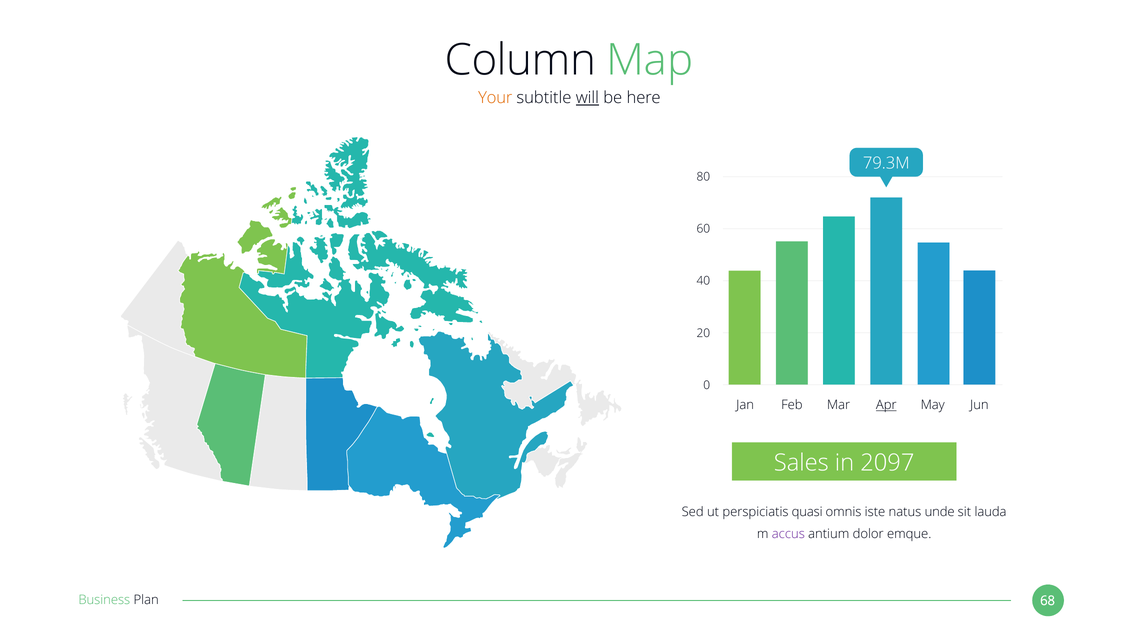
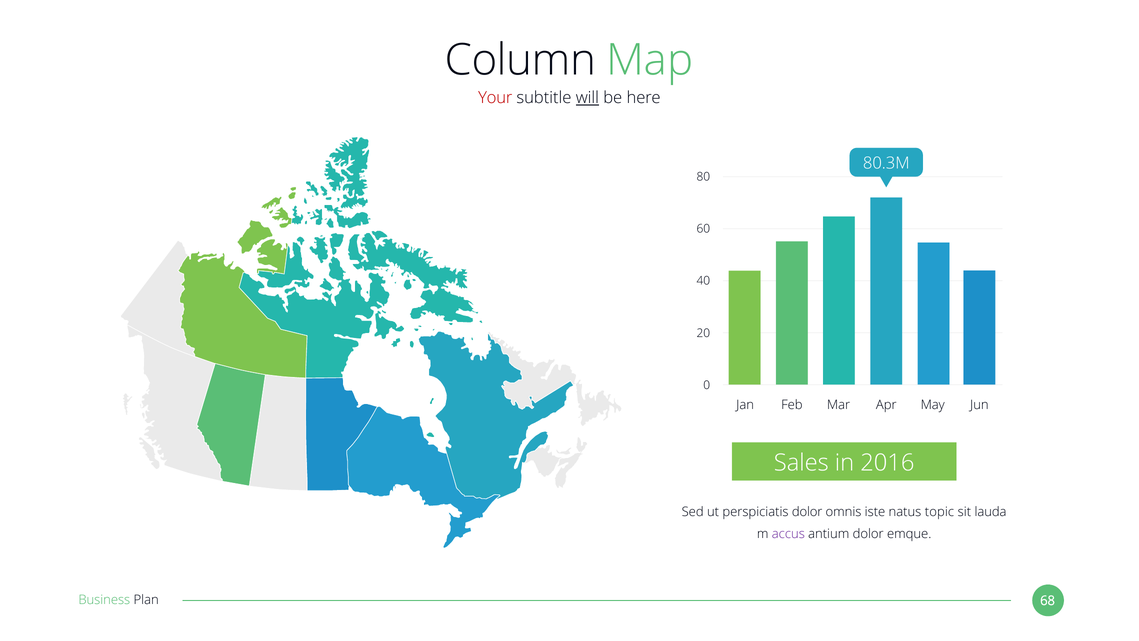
Your colour: orange -> red (495, 98)
79.3M: 79.3M -> 80.3M (886, 163)
Apr underline: present -> none (886, 405)
2097: 2097 -> 2016 (887, 463)
perspiciatis quasi: quasi -> dolor (807, 512)
unde: unde -> topic (939, 512)
